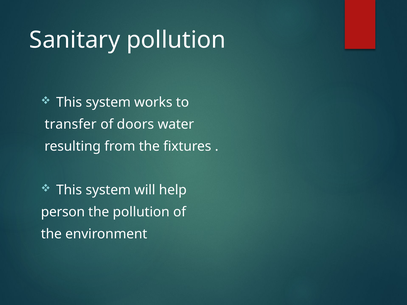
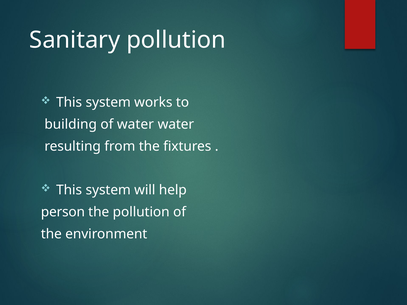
transfer: transfer -> building (71, 124)
of doors: doors -> water (135, 124)
